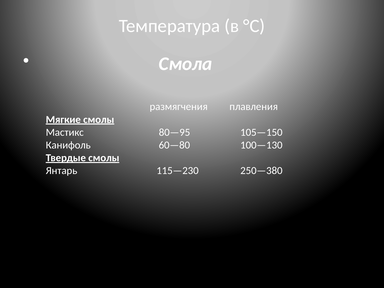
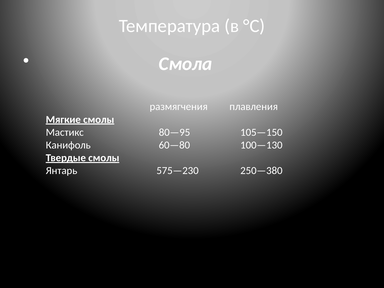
115—230: 115—230 -> 575—230 (178, 171)
